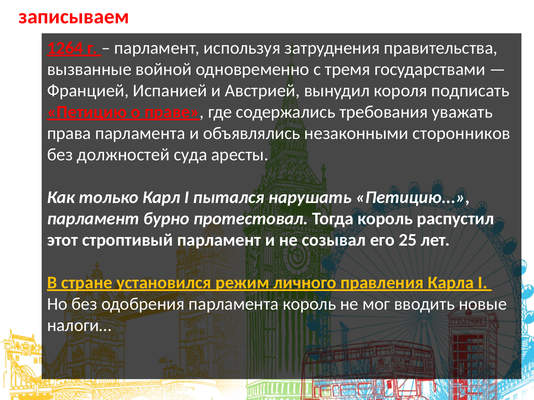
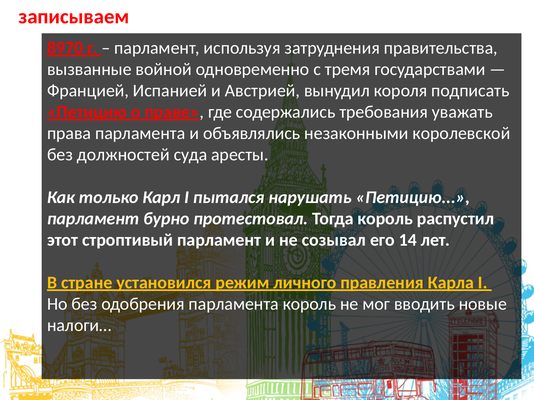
1264: 1264 -> 8970 (65, 48)
сторонников: сторонников -> королевской (461, 133)
25: 25 -> 14 (408, 240)
